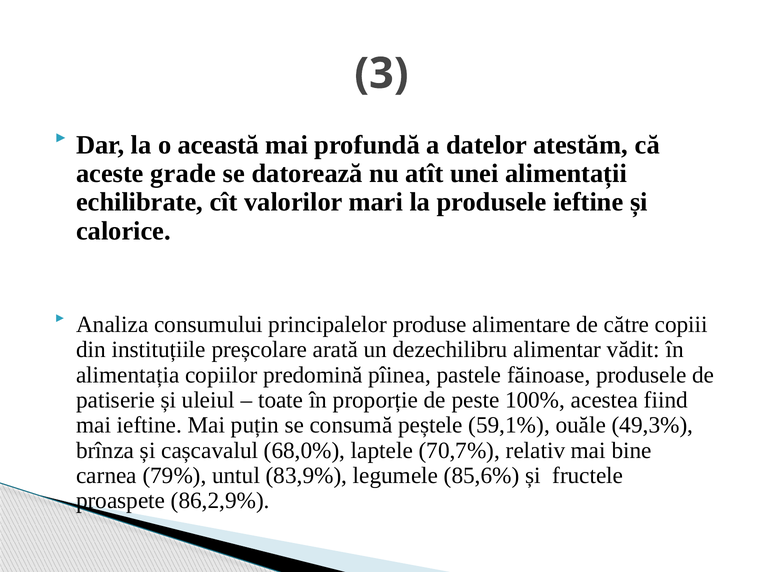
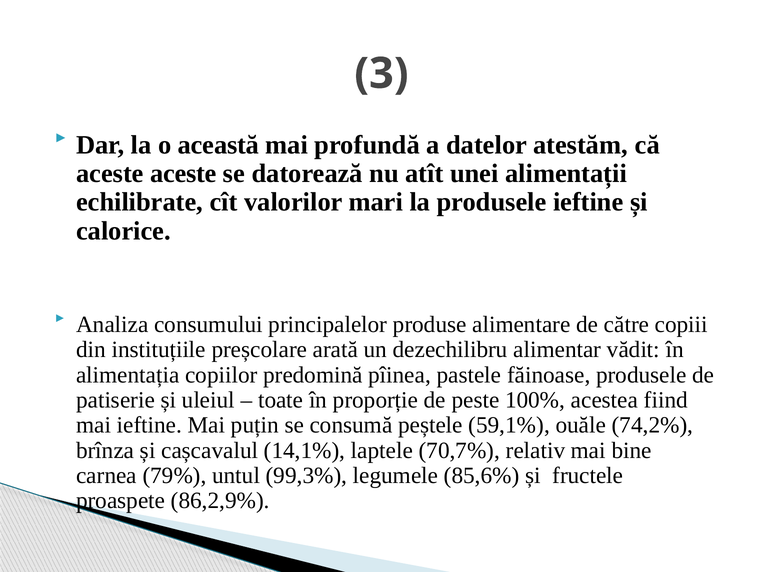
aceste grade: grade -> aceste (183, 174)
49,3%: 49,3% -> 74,2% (652, 425)
68,0%: 68,0% -> 14,1% (305, 451)
83,9%: 83,9% -> 99,3% (306, 476)
